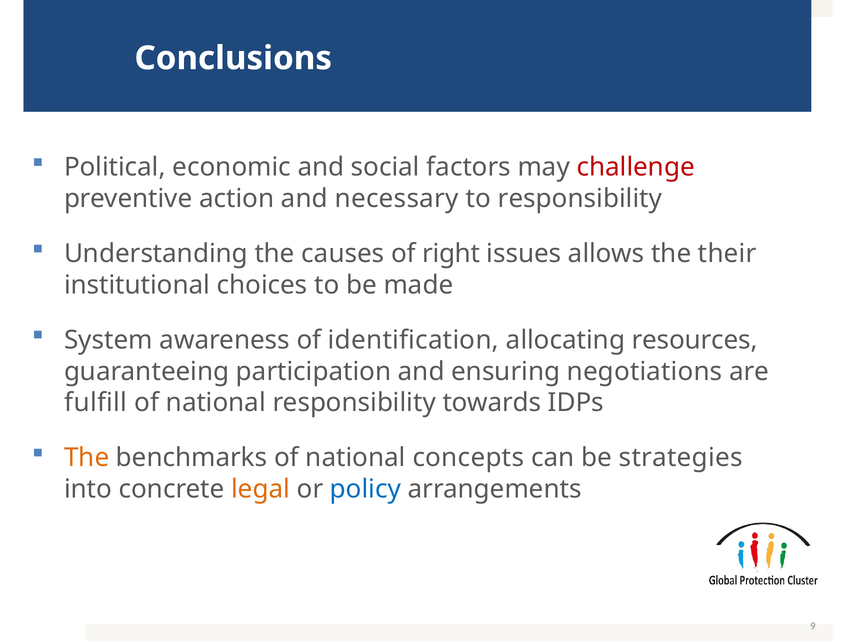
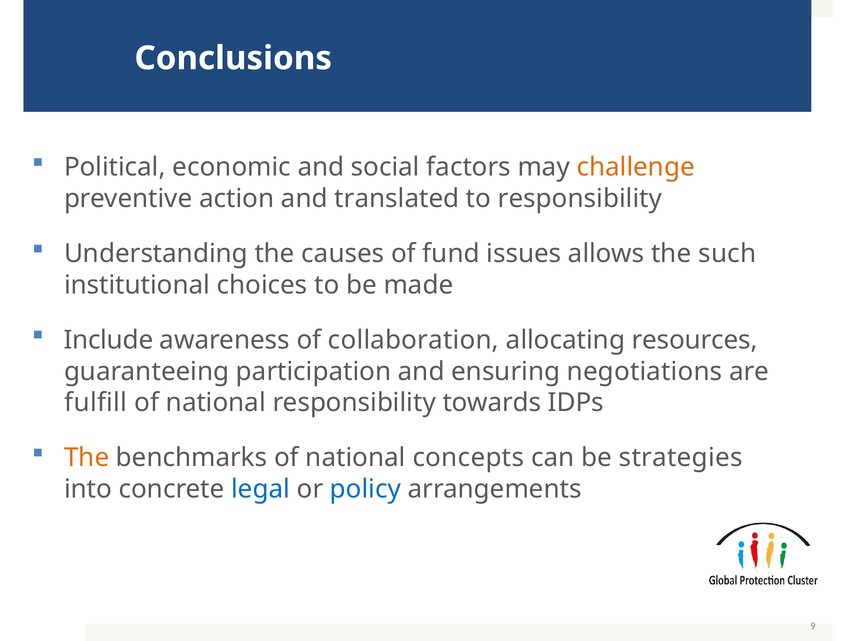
challenge colour: red -> orange (636, 167)
necessary: necessary -> translated (397, 198)
right: right -> fund (451, 253)
their: their -> such (727, 253)
System: System -> Include (109, 340)
identification: identification -> collaboration (413, 340)
legal colour: orange -> blue (261, 489)
